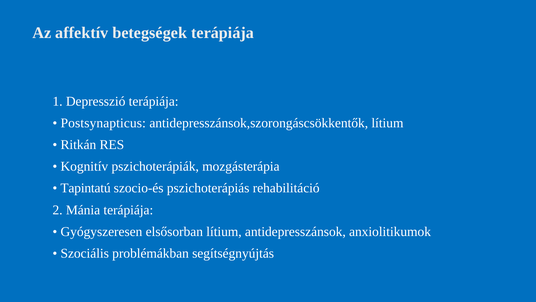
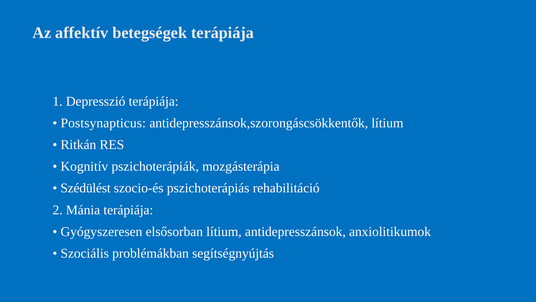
Tapintatú: Tapintatú -> Szédülést (86, 188)
